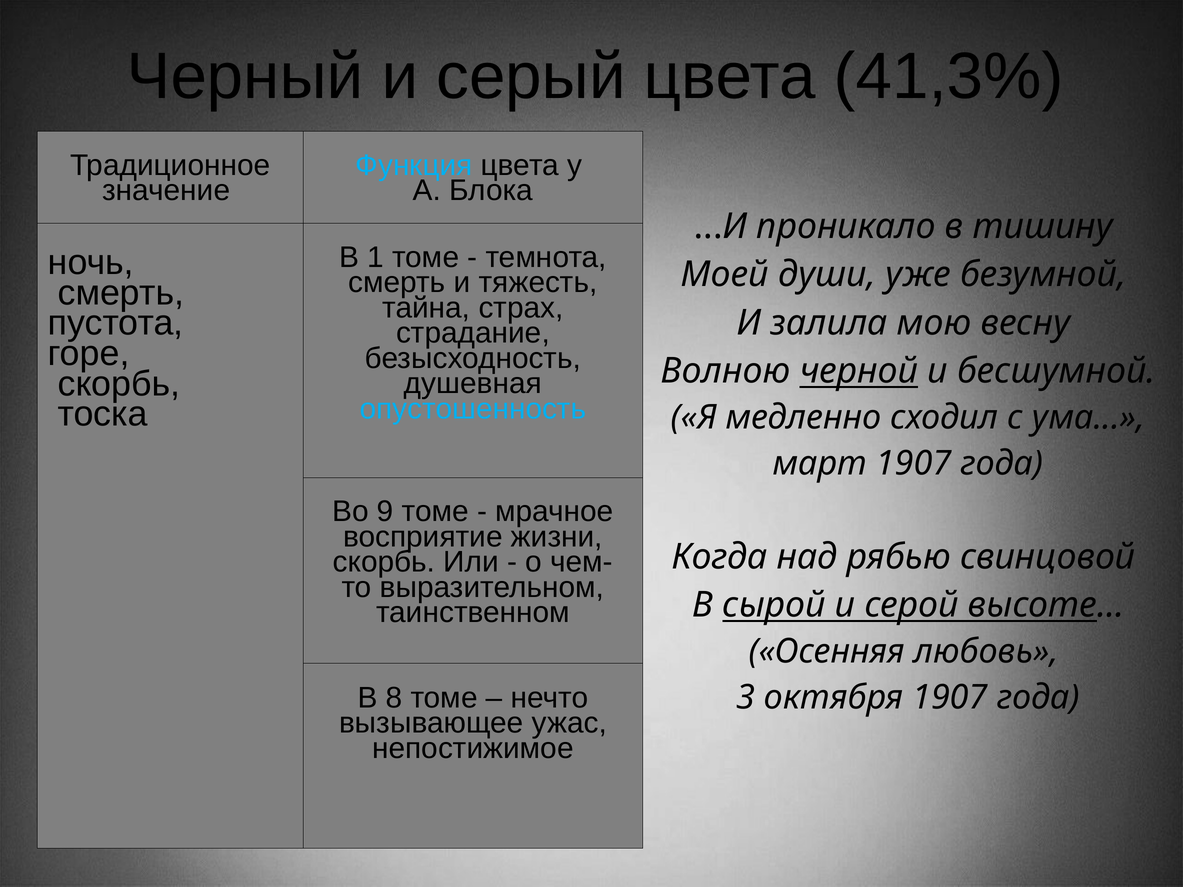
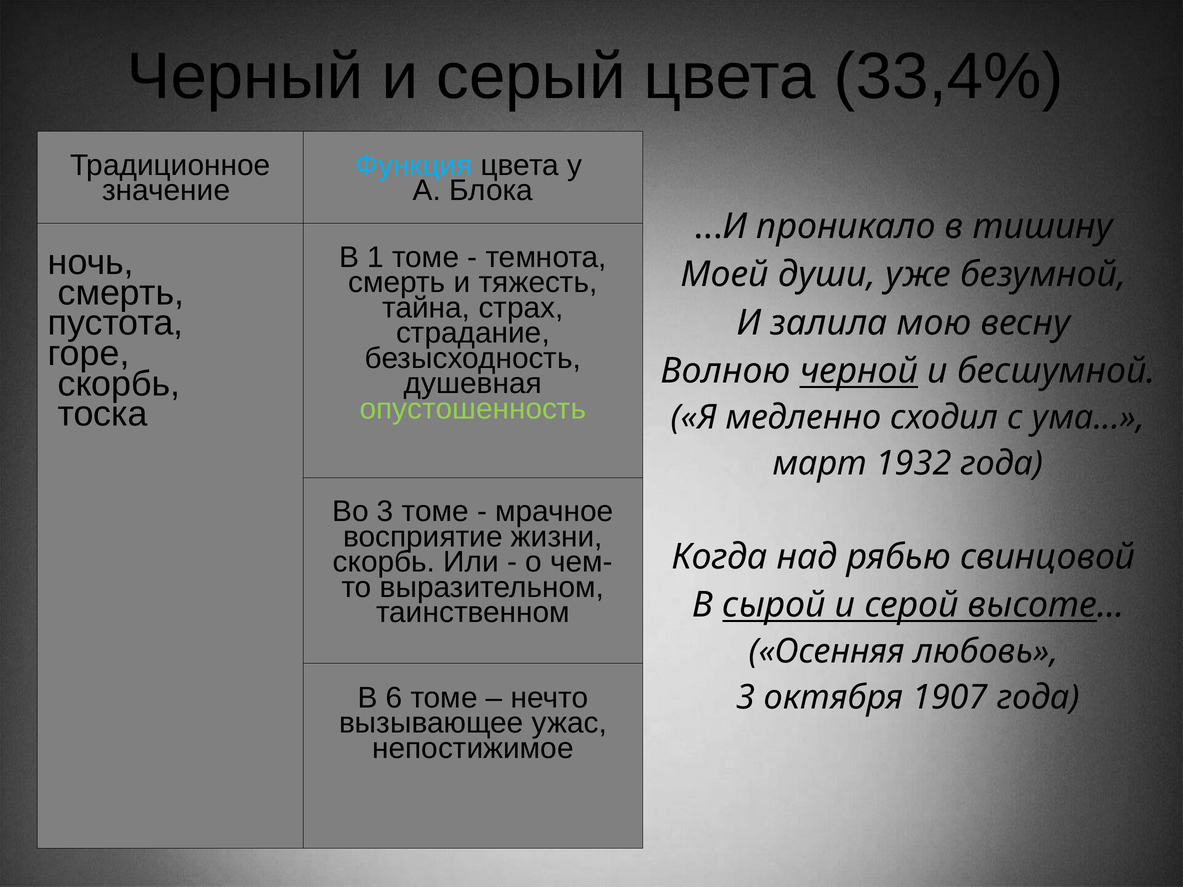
41,3%: 41,3% -> 33,4% (949, 77)
опустошенность colour: light blue -> light green (473, 409)
март 1907: 1907 -> 1932 (914, 464)
Во 9: 9 -> 3 (385, 512)
8: 8 -> 6 (394, 698)
